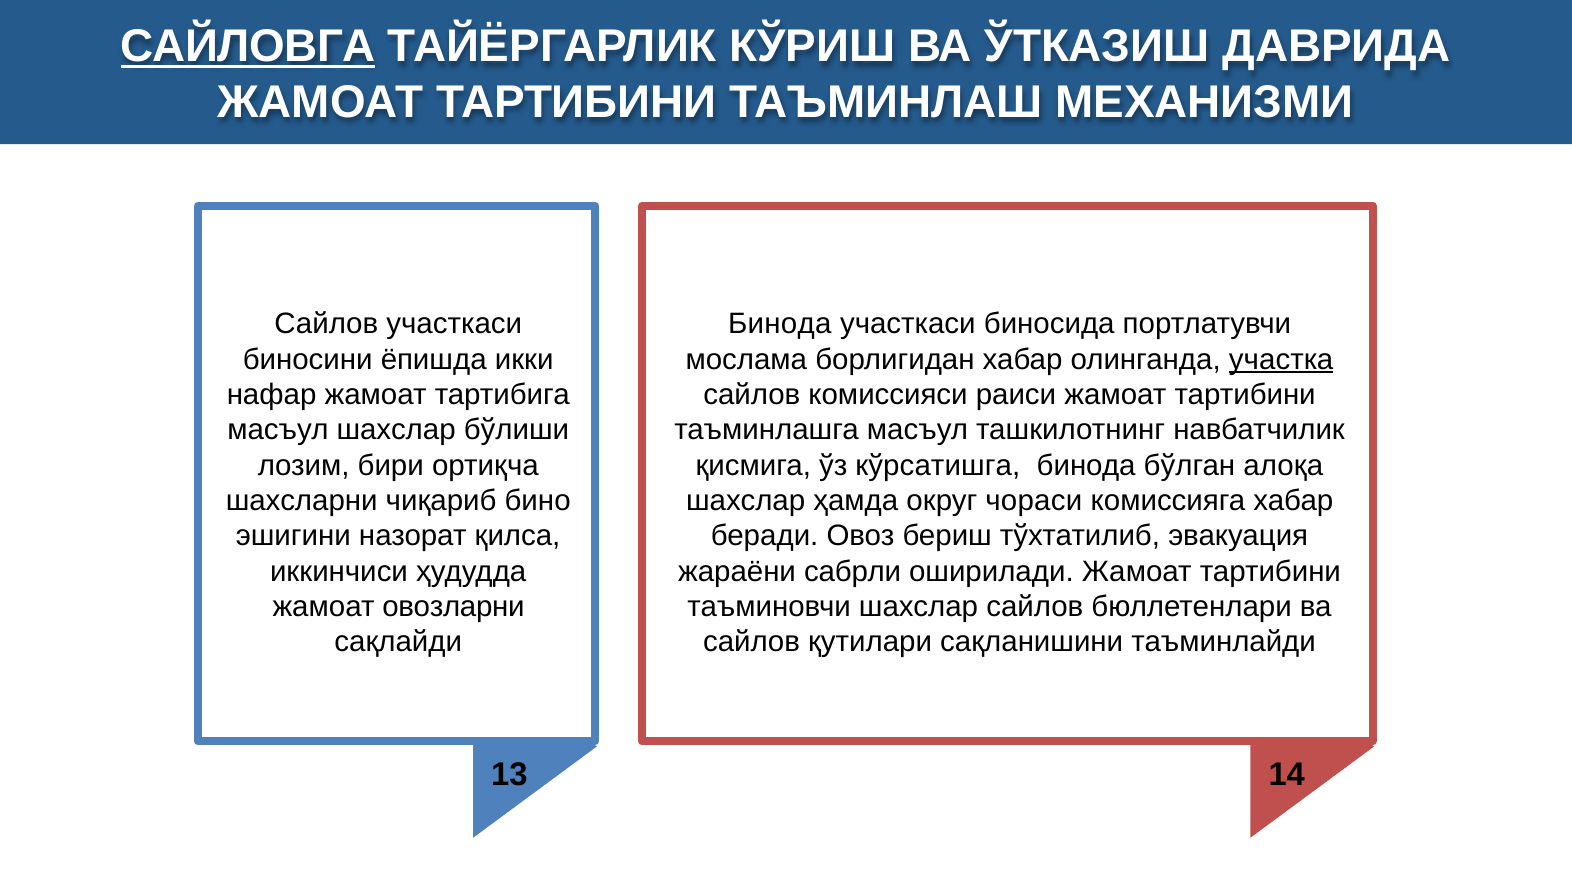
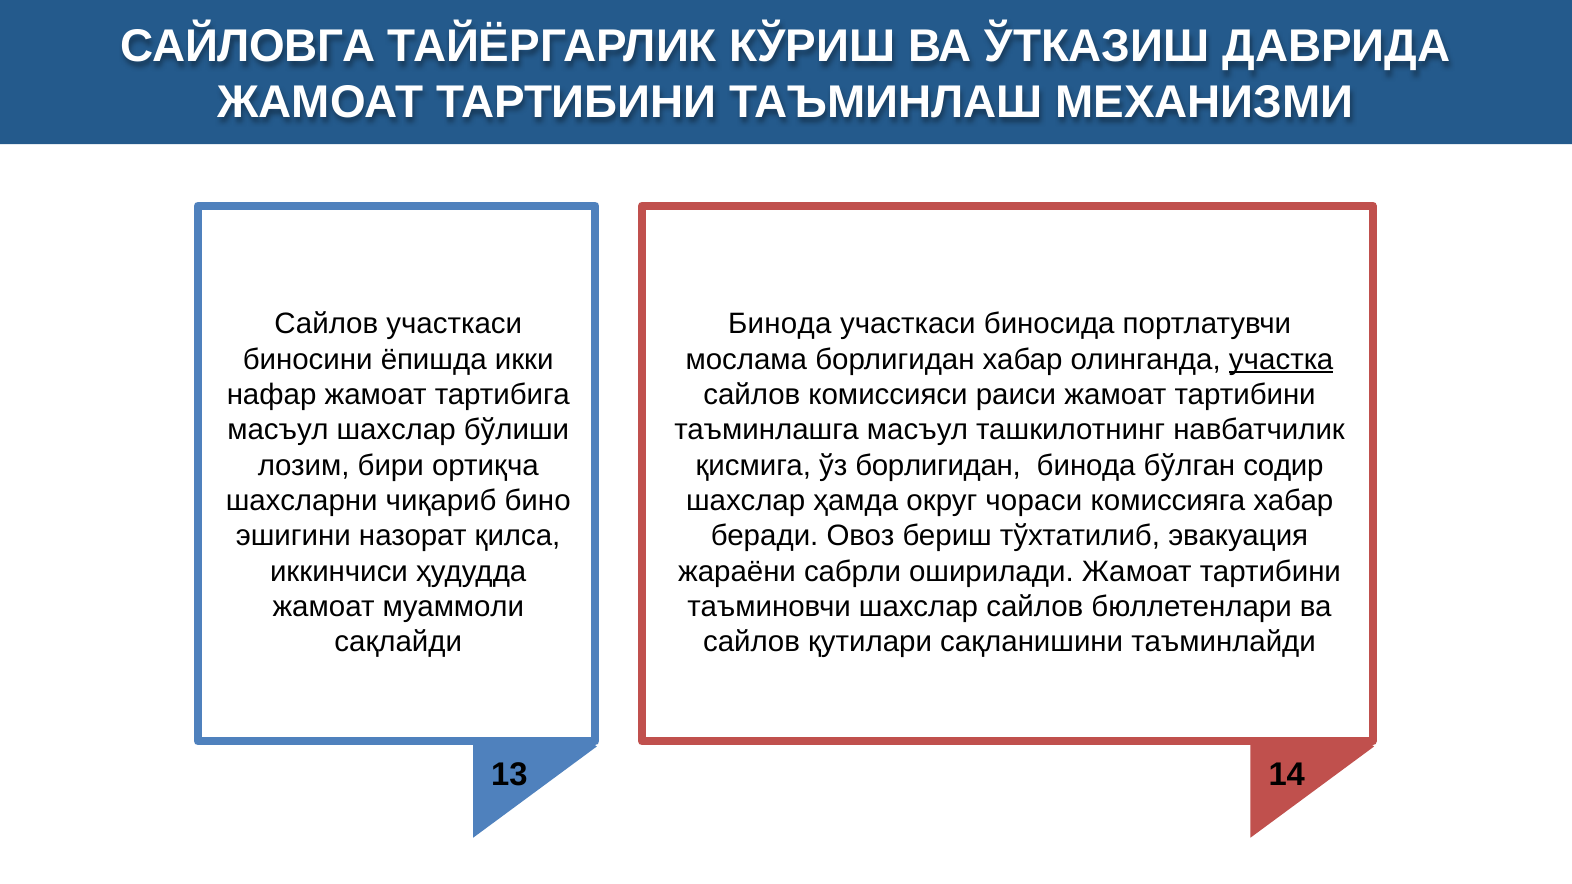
САЙЛОВГА underline: present -> none (248, 47)
ўз кўрсатишга: кўрсатишга -> борлигидан (938, 466)
алоқа: алоқа -> содир (1283, 466)
овозларни: овозларни -> муаммоли (453, 607)
